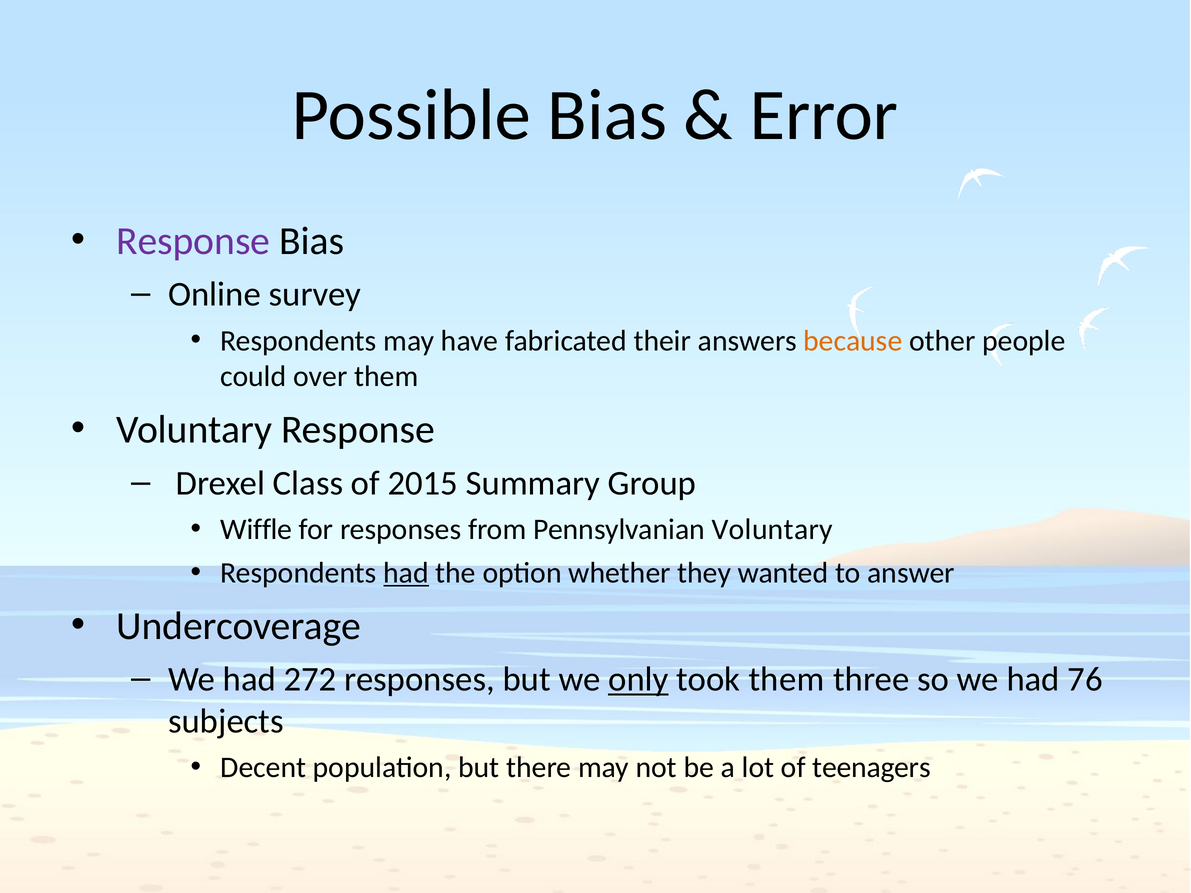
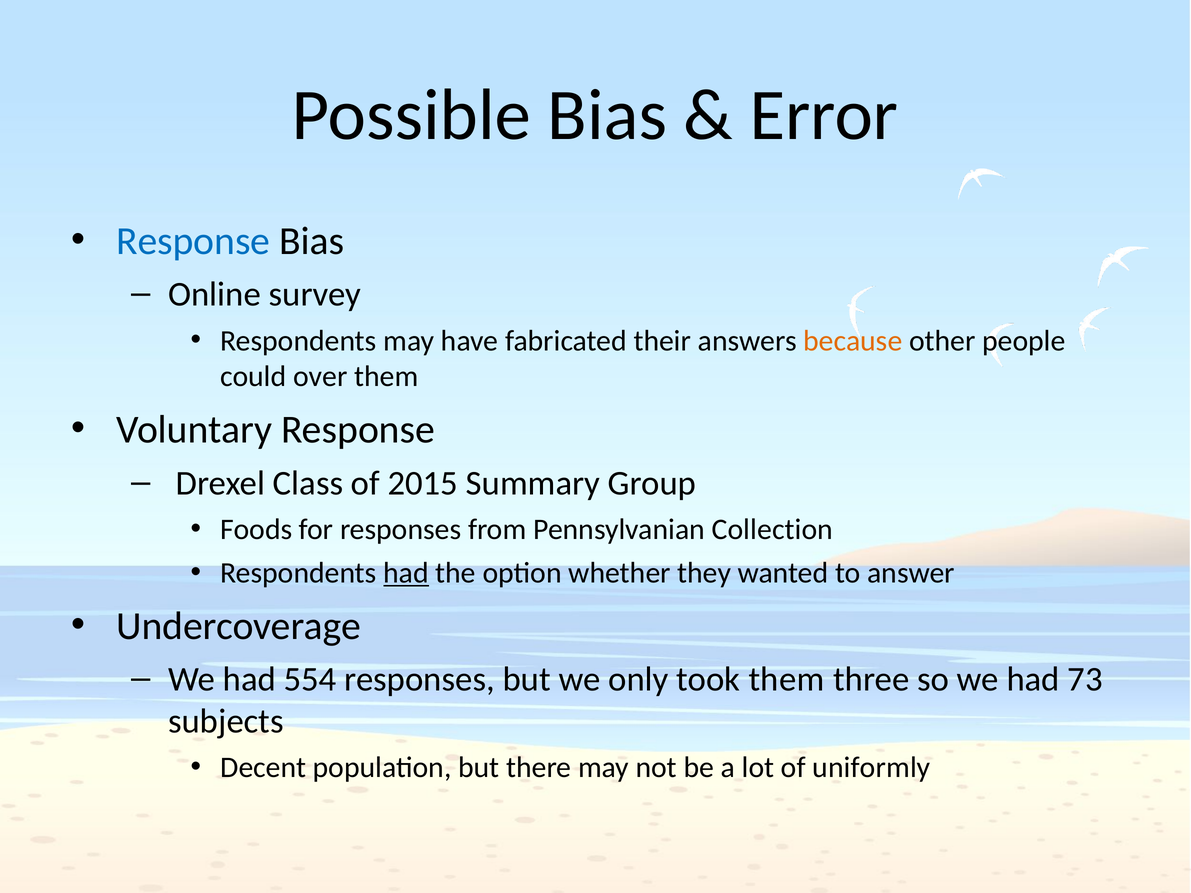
Response colour: purple -> blue (193, 241)
Wiffle: Wiffle -> Foods (256, 529)
Pennsylvanian Voluntary: Voluntary -> Collection (772, 529)
272: 272 -> 554 (310, 680)
only underline: present -> none (638, 680)
76: 76 -> 73 (1085, 680)
teenagers: teenagers -> uniformly (871, 768)
